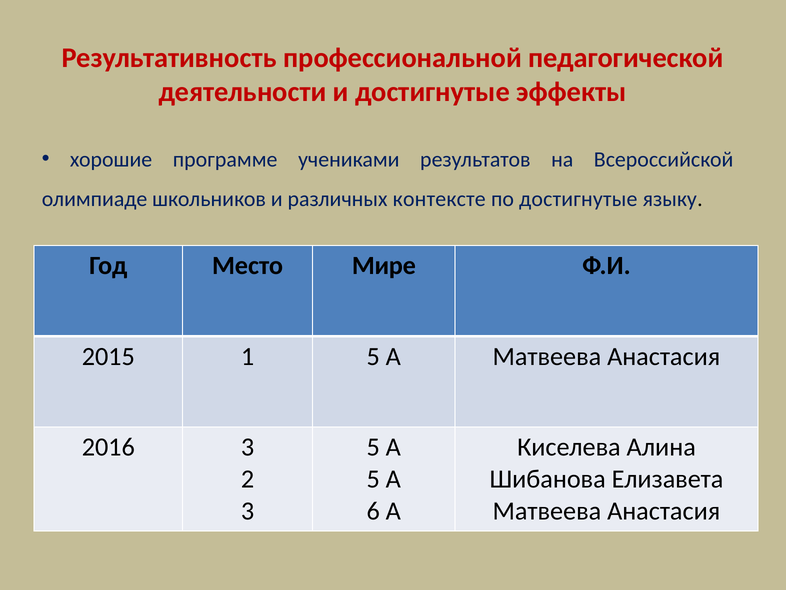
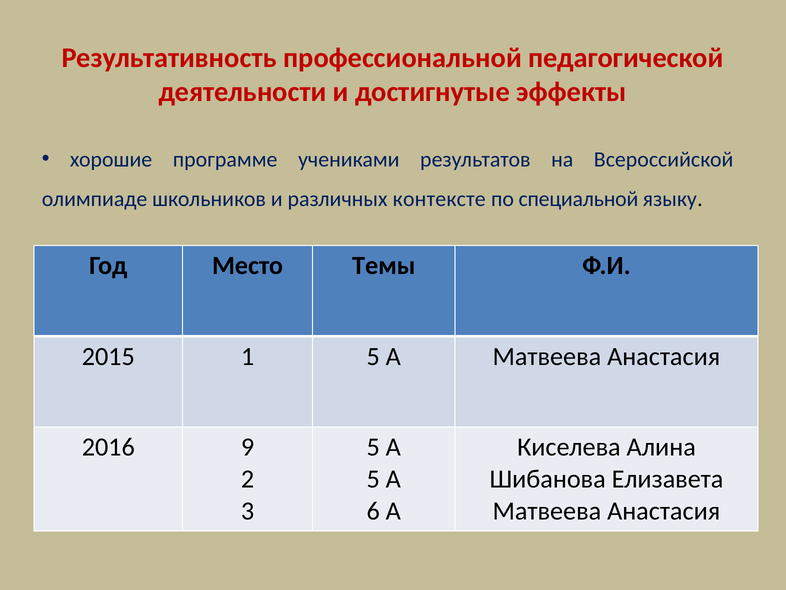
по достигнутые: достигнутые -> специальной (578, 199)
Мире: Мире -> Темы (384, 265)
2016 3: 3 -> 9 (248, 447)
